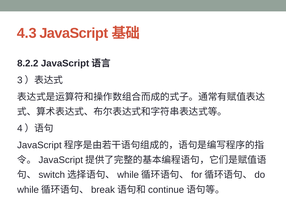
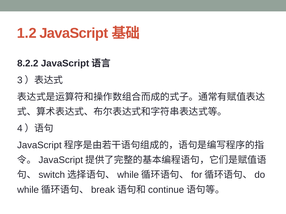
4.3: 4.3 -> 1.2 (27, 33)
